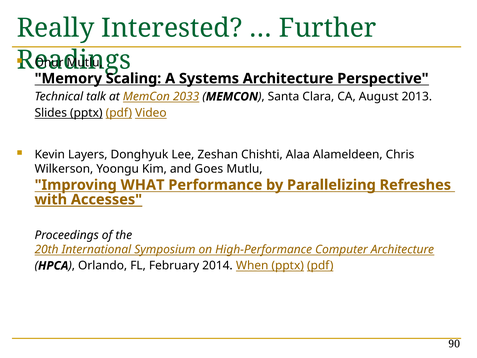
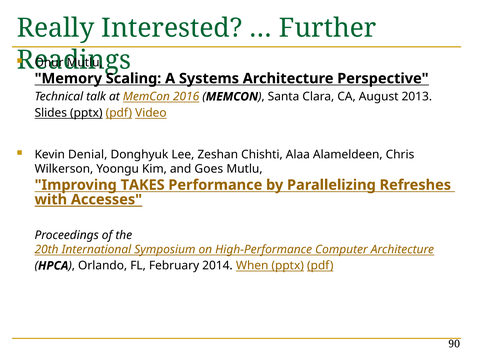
2033: 2033 -> 2016 (186, 97)
Layers: Layers -> Denial (88, 154)
WHAT: WHAT -> TAKES (143, 185)
